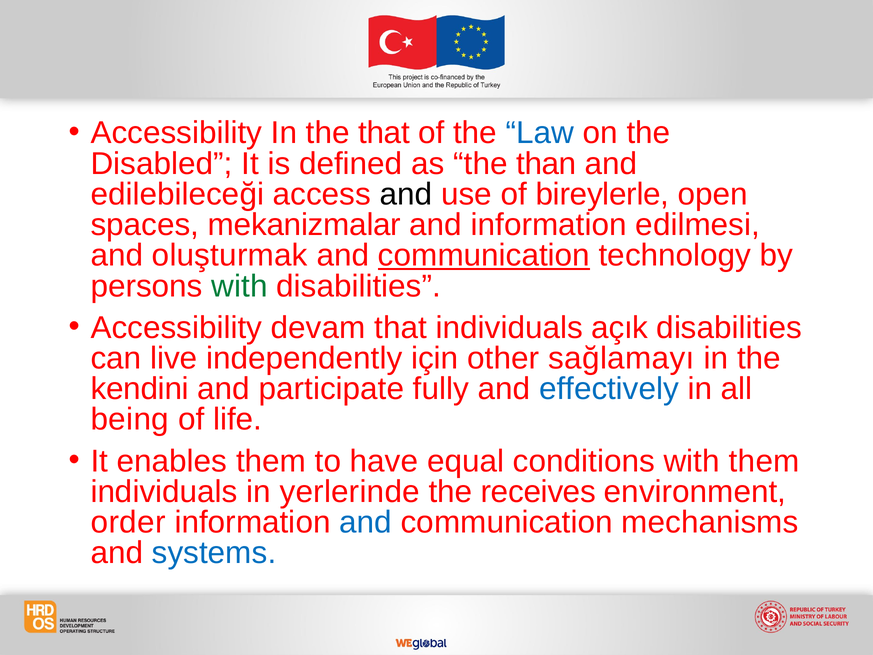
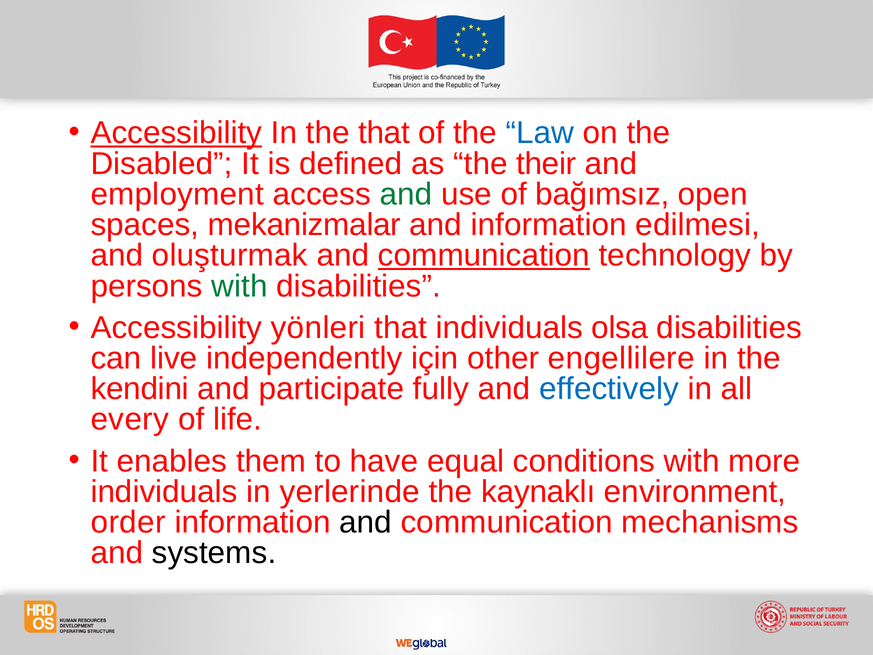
Accessibility underline: none -> present (176, 133)
than: than -> their (546, 164)
edilebileceği: edilebileceği -> employment (177, 194)
and colour: black -> green (406, 194)
bireylerle: bireylerle -> bağımsız (602, 194)
devam: devam -> yönleri (318, 328)
açık: açık -> olsa (620, 328)
sağlamayı: sağlamayı -> engellilere (621, 358)
being: being -> every (130, 419)
with them: them -> more (764, 461)
receives: receives -> kaynaklı (538, 492)
and colour: blue -> black (366, 522)
systems colour: blue -> black (214, 553)
